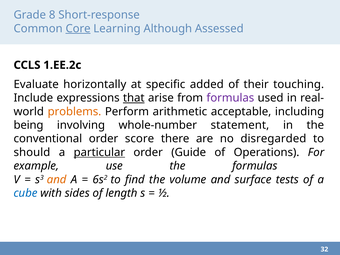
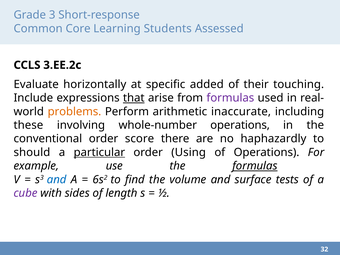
8: 8 -> 3 (52, 15)
Core underline: present -> none (78, 29)
Although: Although -> Students (168, 29)
1.EE.2c: 1.EE.2c -> 3.EE.2c (62, 65)
acceptable: acceptable -> inaccurate (241, 112)
being: being -> these (28, 125)
whole-number statement: statement -> operations (240, 125)
disregarded: disregarded -> haphazardly (273, 139)
Guide: Guide -> Using (189, 152)
formulas underline: none -> present (255, 166)
and colour: orange -> blue (57, 180)
cube colour: blue -> purple (26, 193)
